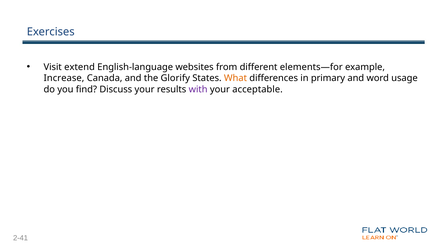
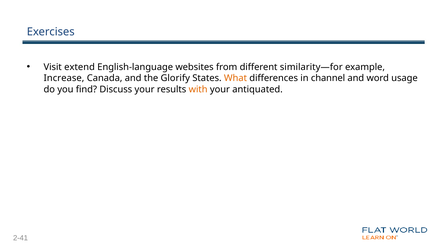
elements—for: elements—for -> similarity—for (311, 67)
primary: primary -> channel (328, 78)
with colour: purple -> orange (198, 90)
acceptable: acceptable -> antiquated (258, 90)
